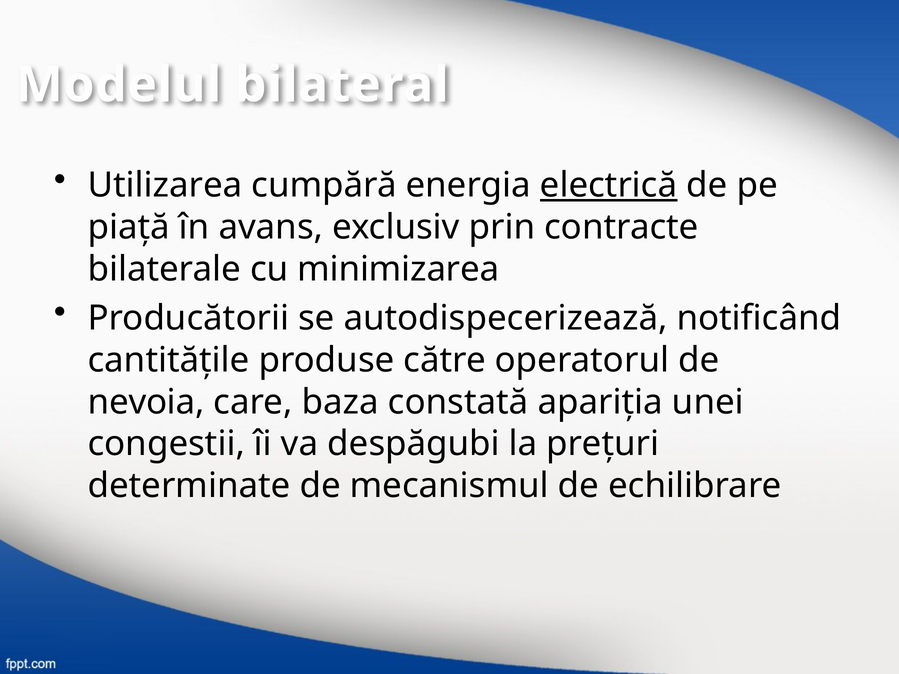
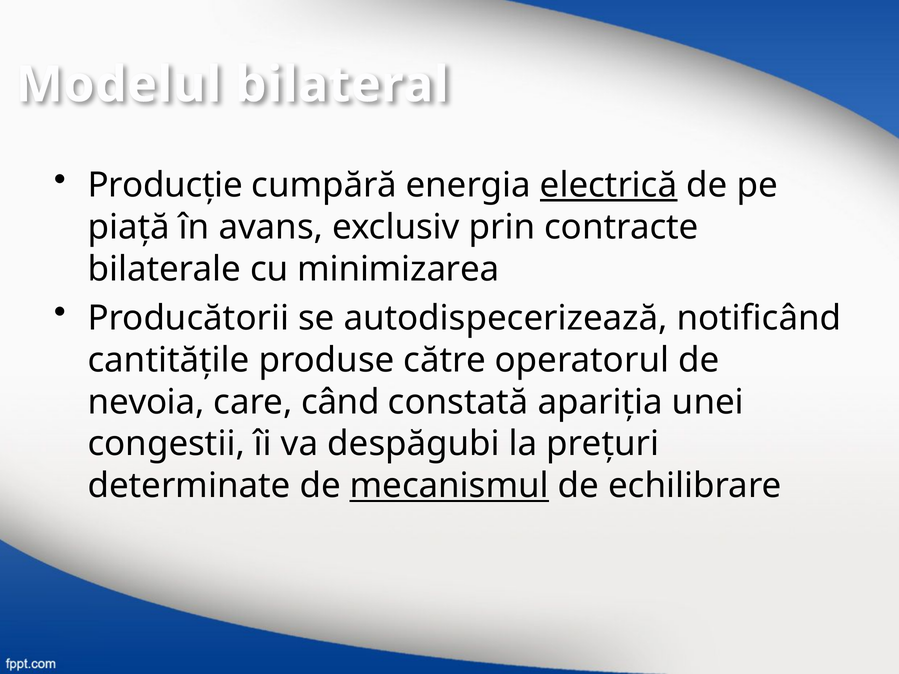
Utilizarea: Utilizarea -> Producție (165, 185)
baza: baza -> când (340, 402)
mecanismul underline: none -> present (449, 486)
